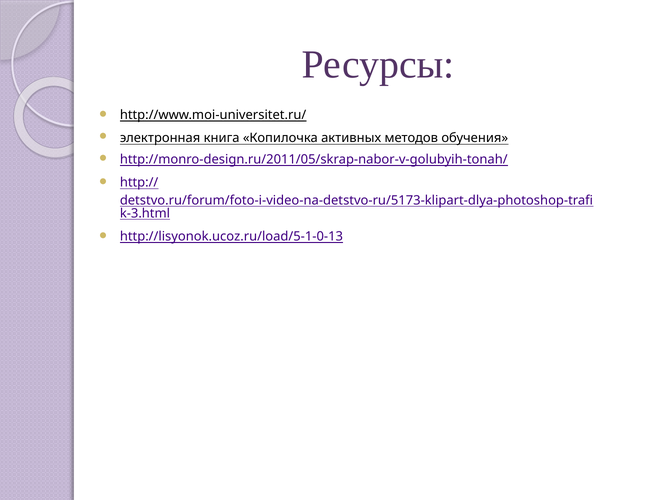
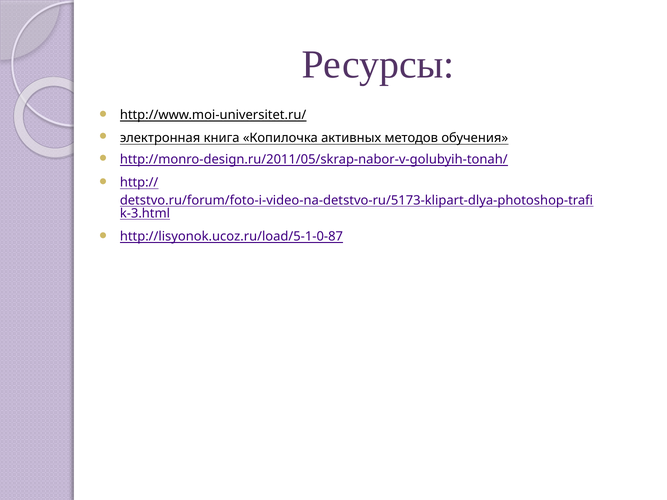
http://lisyonok.ucoz.ru/load/5-1-0-13: http://lisyonok.ucoz.ru/load/5-1-0-13 -> http://lisyonok.ucoz.ru/load/5-1-0-87 (231, 237)
